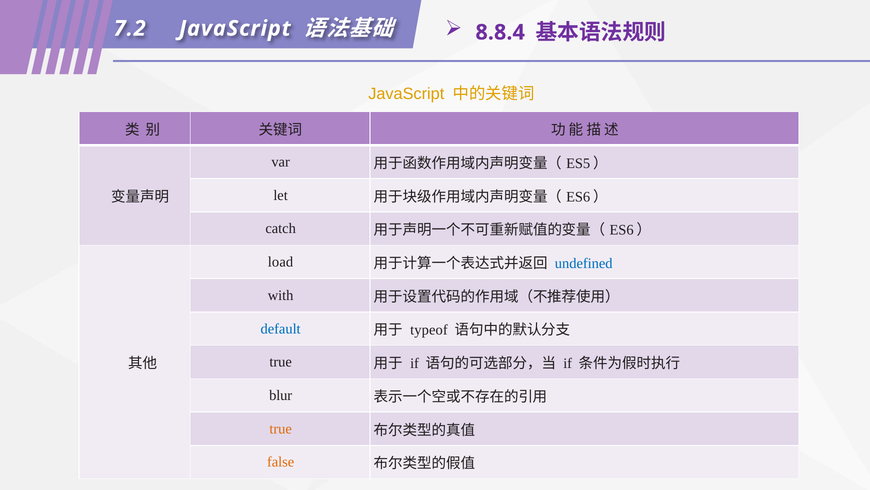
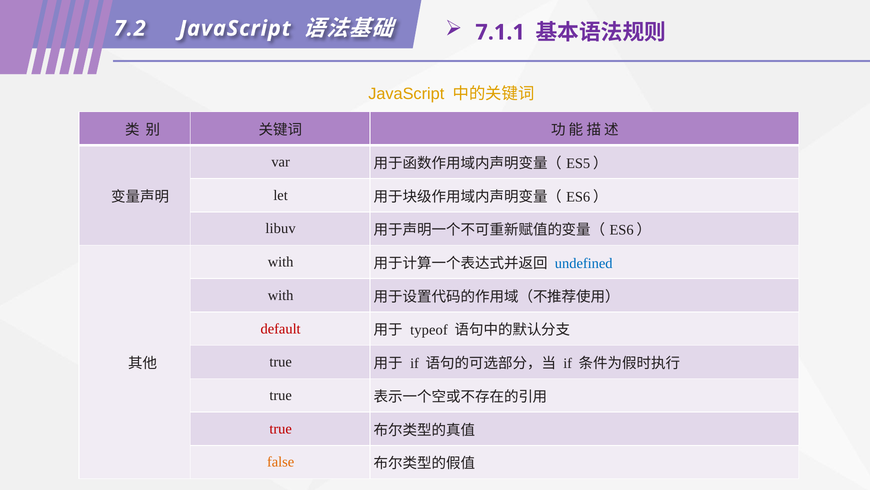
8.8.4: 8.8.4 -> 7.1.1 (500, 32)
catch: catch -> libuv (281, 228)
load: load -> with (281, 262)
default colour: blue -> red (281, 328)
blur: blur -> true (281, 395)
true colour: orange -> red (281, 428)
